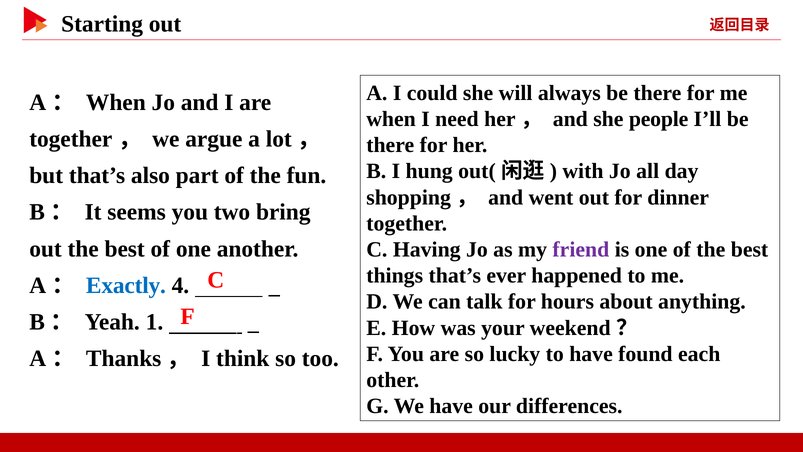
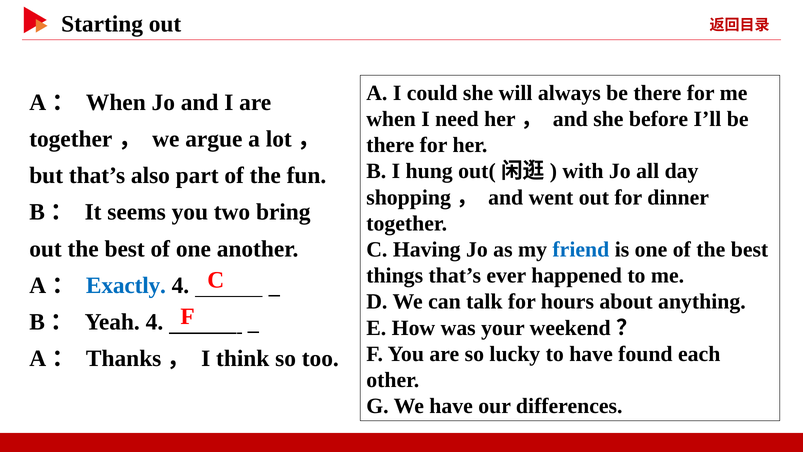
people: people -> before (658, 119)
friend colour: purple -> blue (581, 249)
Yeah 1: 1 -> 4 (154, 322)
